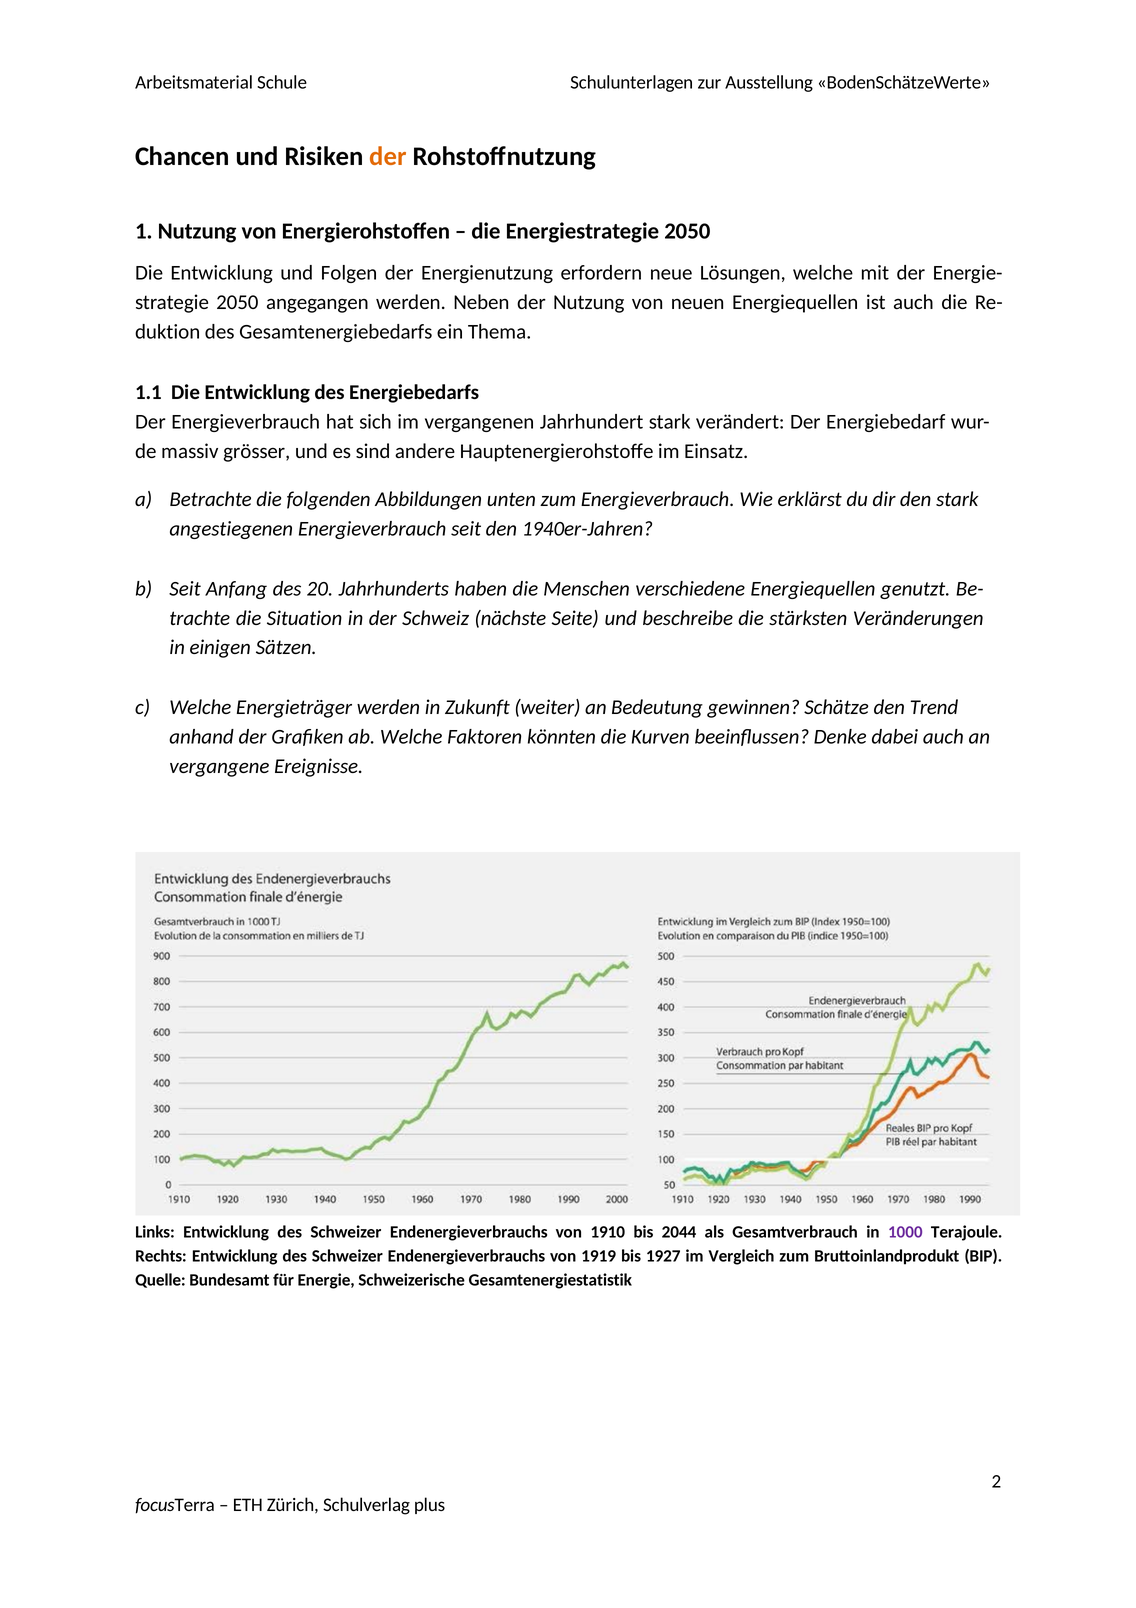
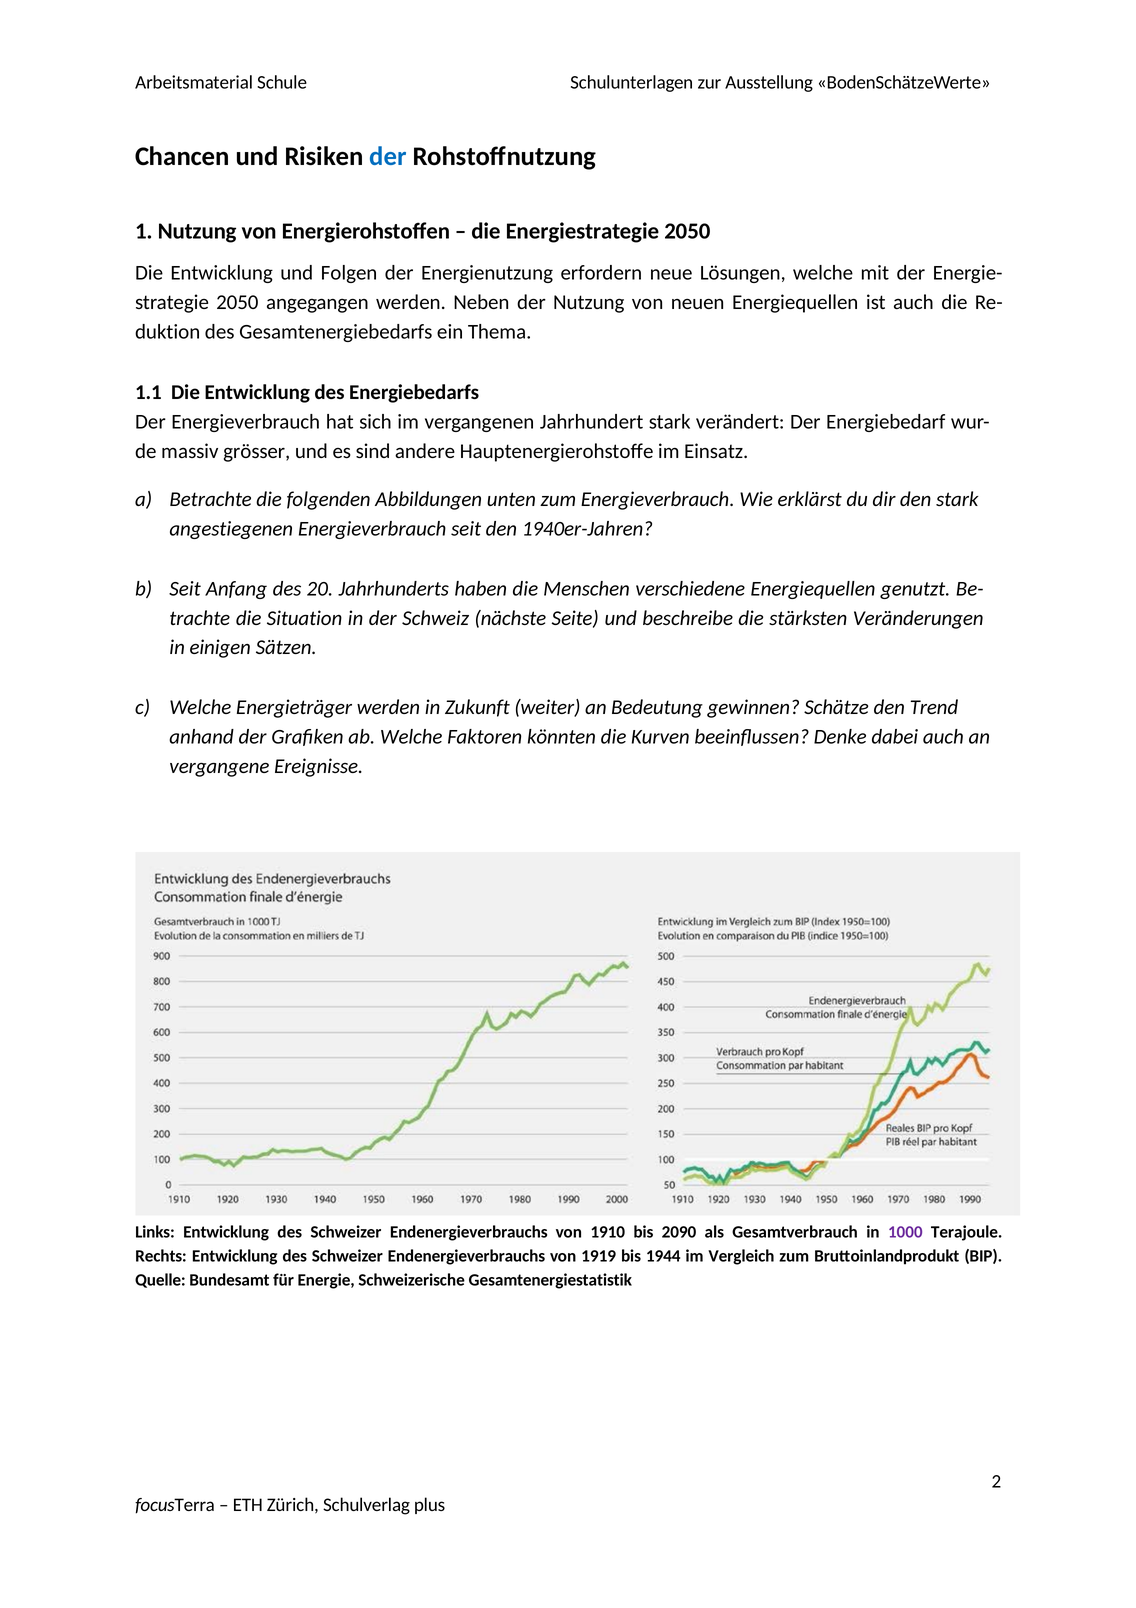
der colour: orange -> blue (388, 156)
2044: 2044 -> 2090 (679, 1232)
1927: 1927 -> 1944 (663, 1256)
